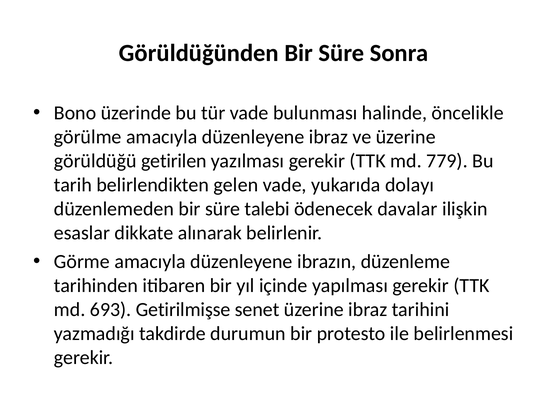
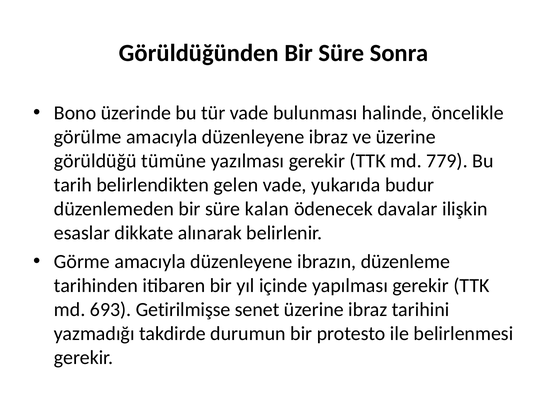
getirilen: getirilen -> tümüne (174, 161)
dolayı: dolayı -> budur (410, 185)
talebi: talebi -> kalan (267, 209)
